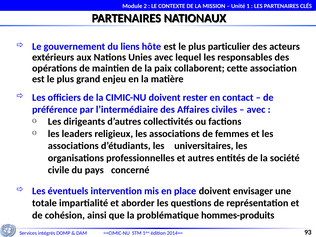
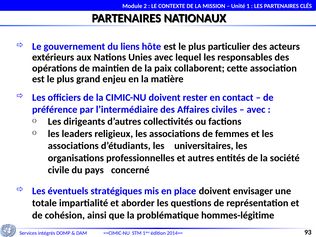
intervention: intervention -> stratégiques (116, 191)
hommes-produits: hommes-produits -> hommes-légitime (238, 215)
